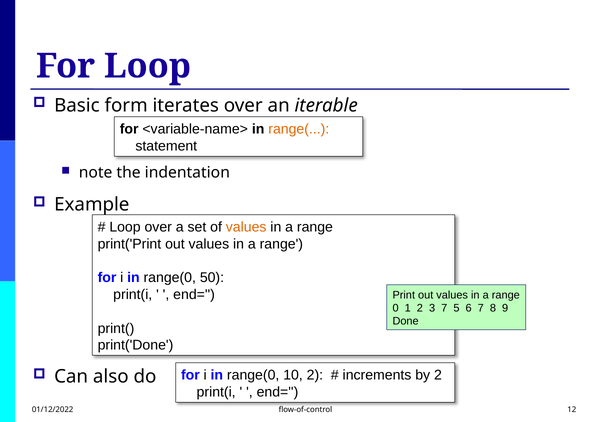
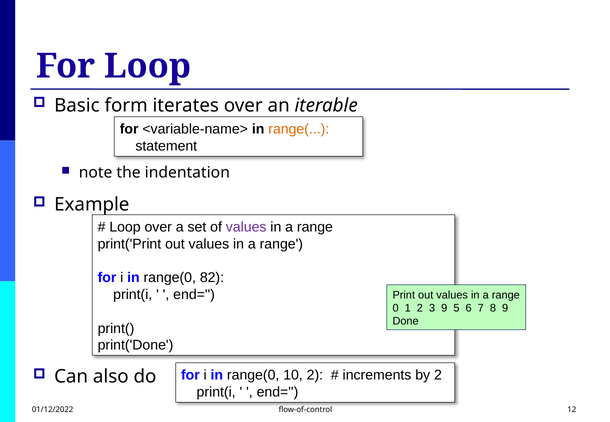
values colour: orange -> purple (246, 227)
50: 50 -> 82 (212, 278)
3 7: 7 -> 9 (444, 308)
